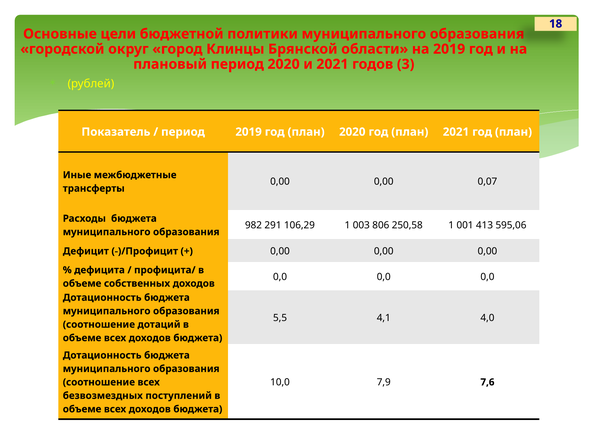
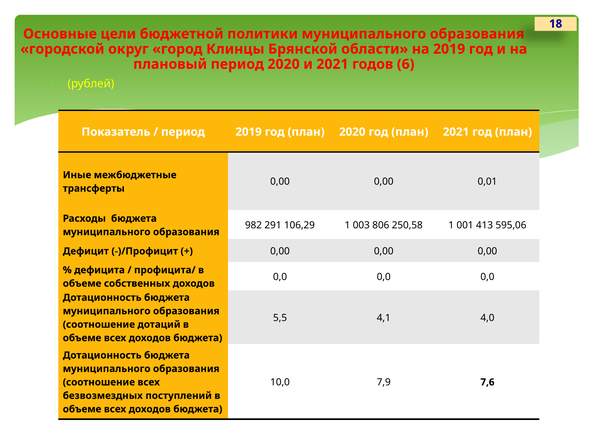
3: 3 -> 6 (406, 64)
0,07: 0,07 -> 0,01 (487, 182)
